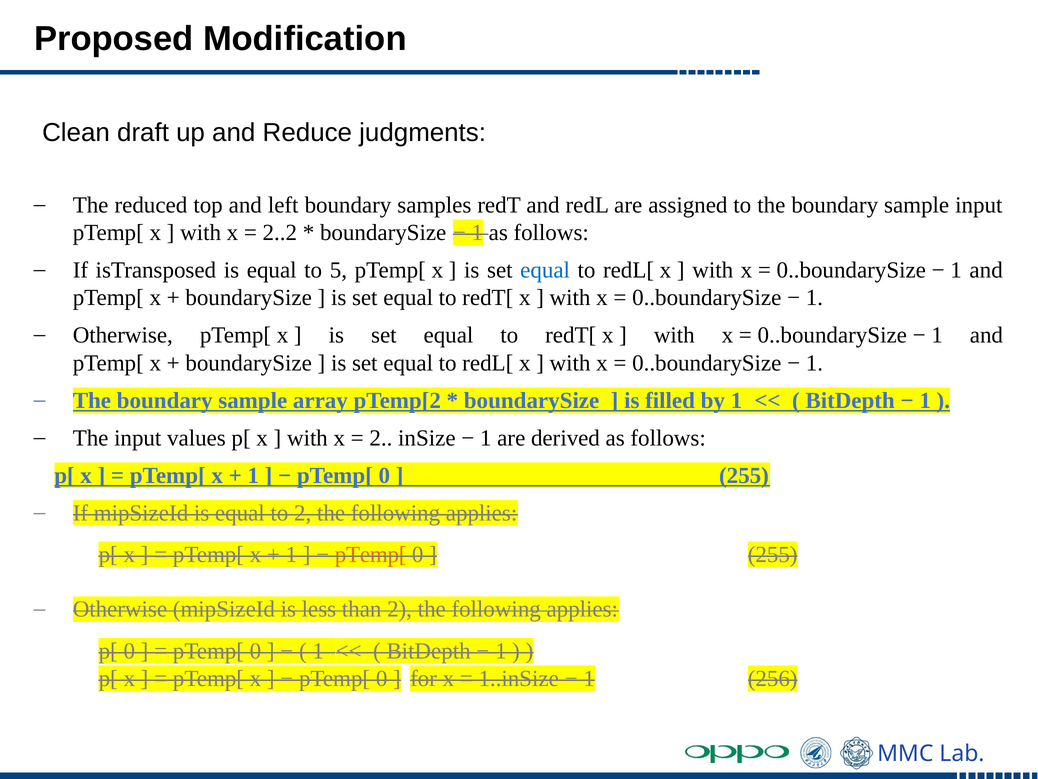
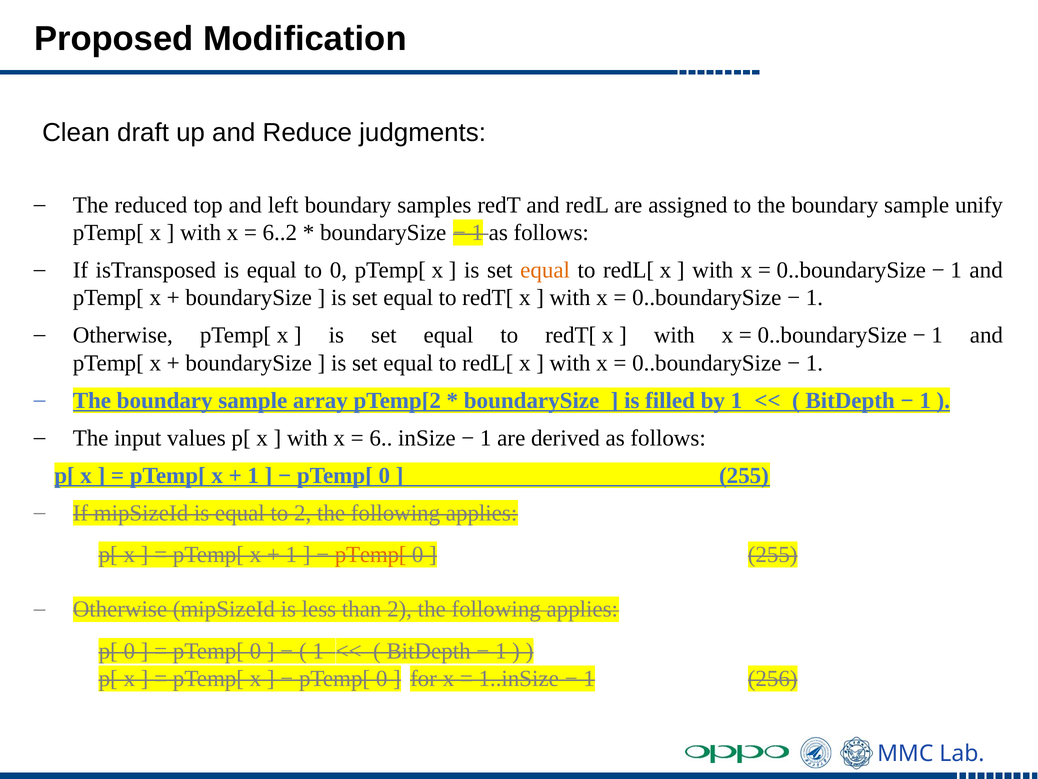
sample input: input -> unify (979, 205)
2..2: 2..2 -> 6..2 (280, 232)
to 5: 5 -> 0 (338, 270)
equal colour: blue -> orange (545, 270)
2: 2 -> 6 (381, 438)
